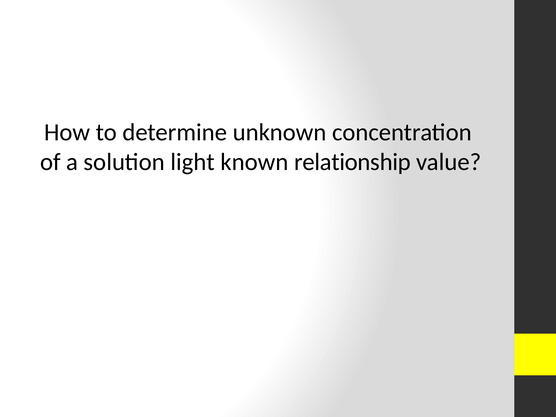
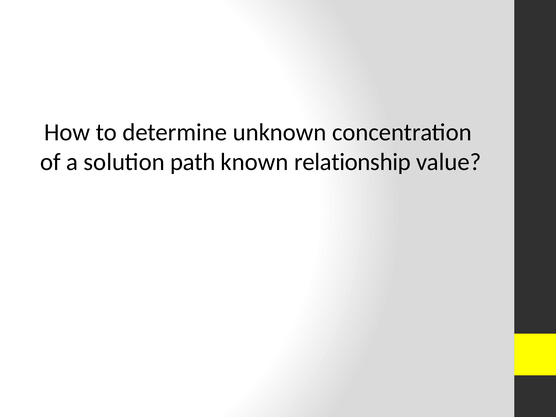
light: light -> path (193, 162)
